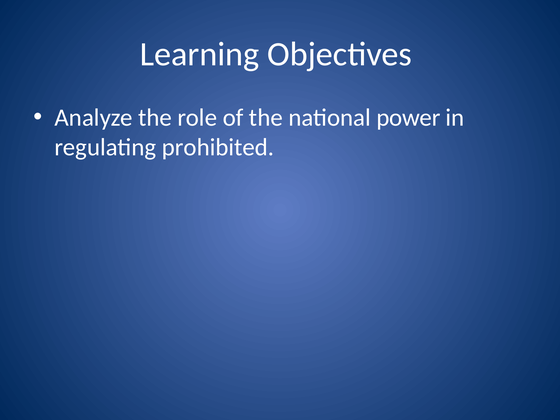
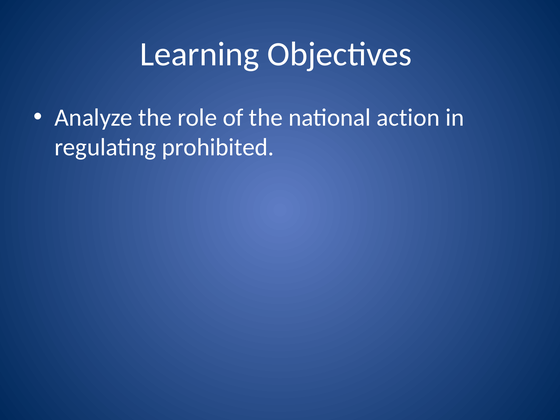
power: power -> action (408, 117)
